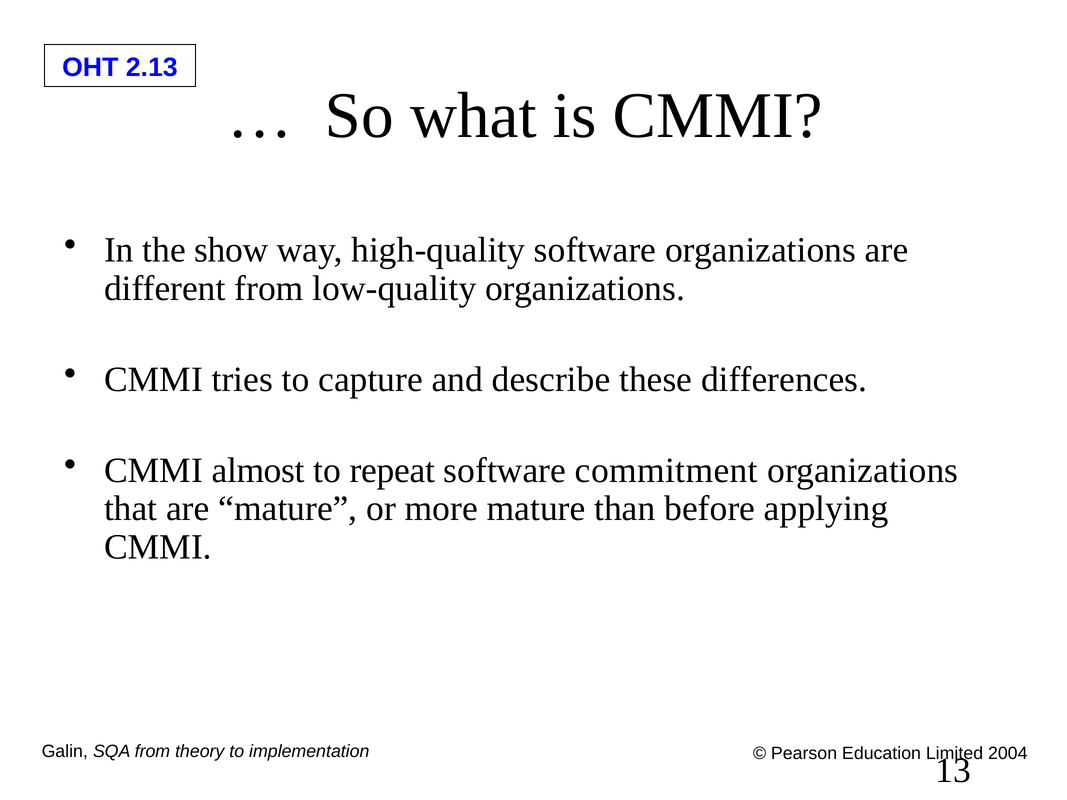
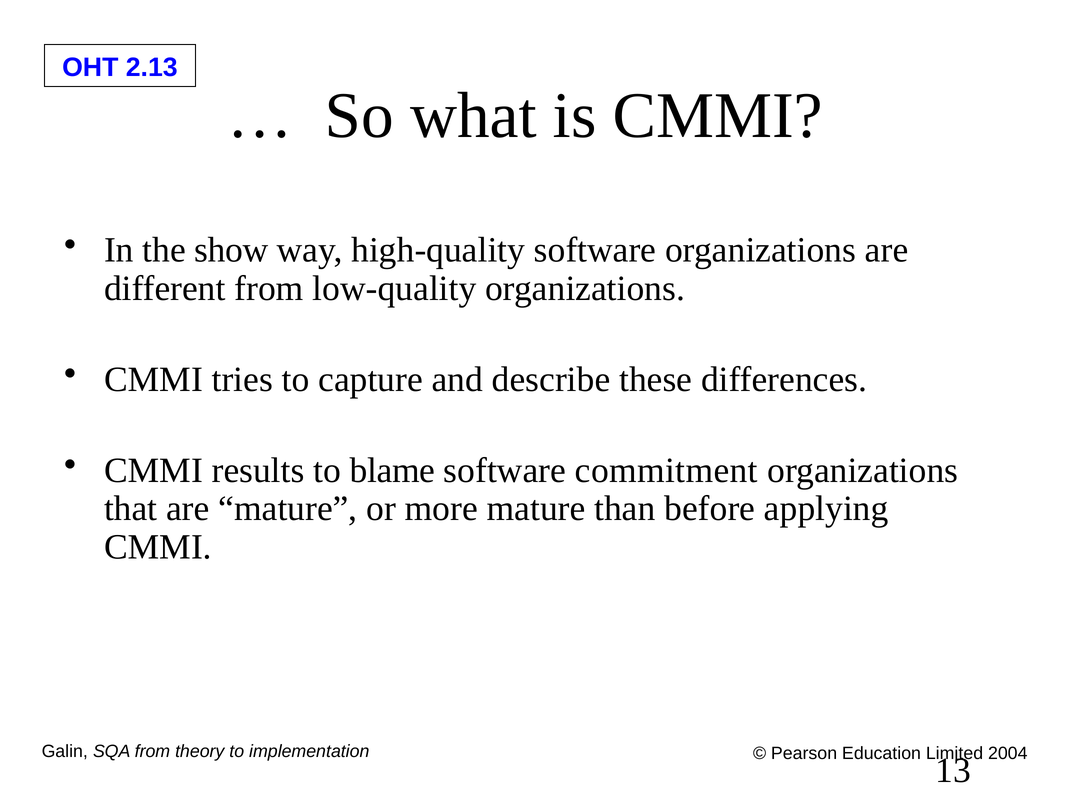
almost: almost -> results (258, 471)
repeat: repeat -> blame (392, 471)
